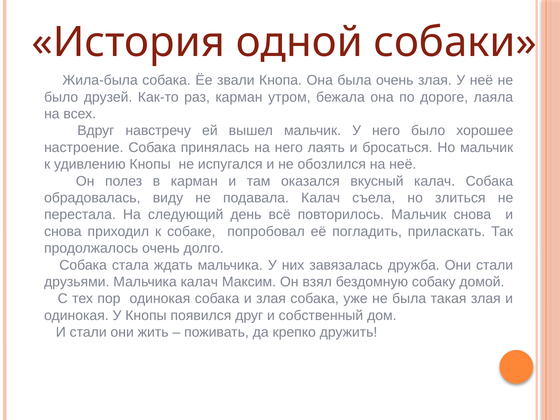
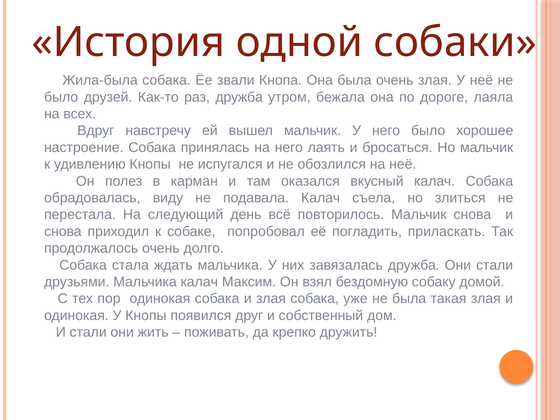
раз карман: карман -> дружба (239, 97)
